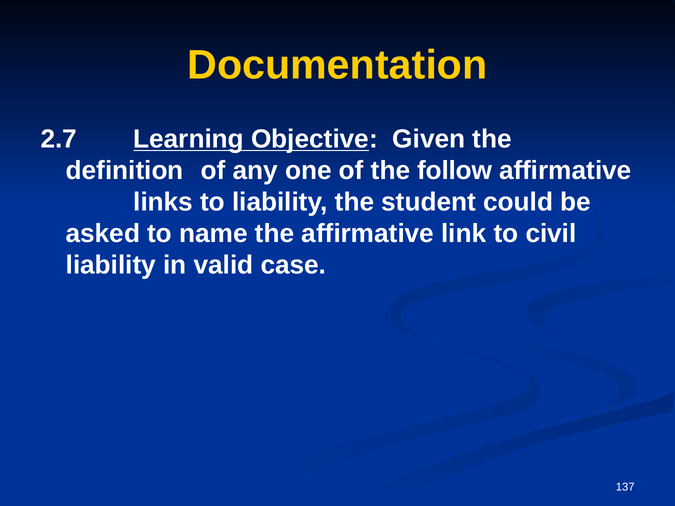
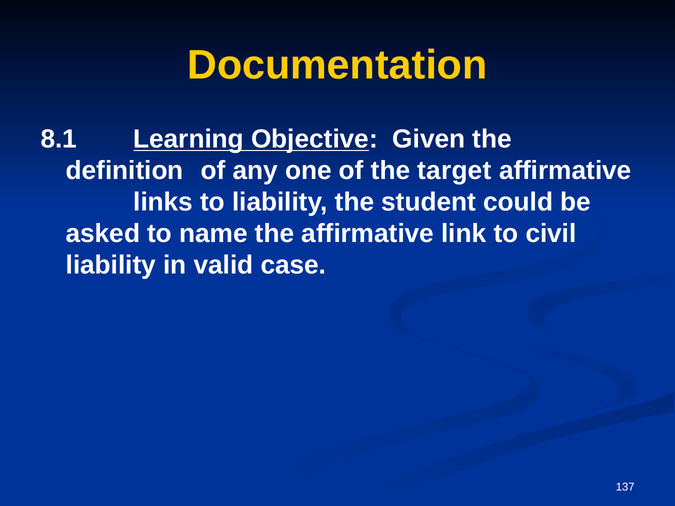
2.7: 2.7 -> 8.1 (59, 139)
follow: follow -> target (454, 171)
